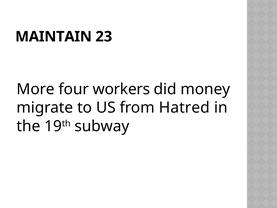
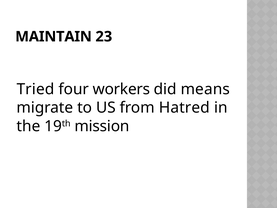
More: More -> Tried (35, 89)
money: money -> means (205, 89)
subway: subway -> mission (102, 126)
